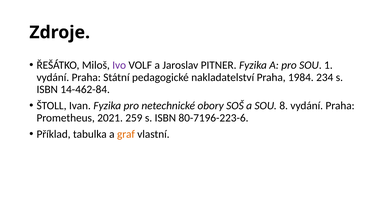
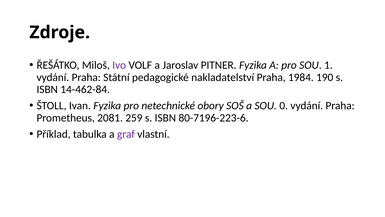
234: 234 -> 190 (325, 77)
8: 8 -> 0 (284, 105)
2021: 2021 -> 2081 (110, 118)
graf colour: orange -> purple (126, 134)
